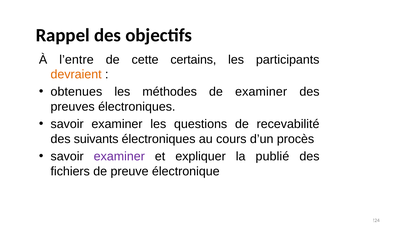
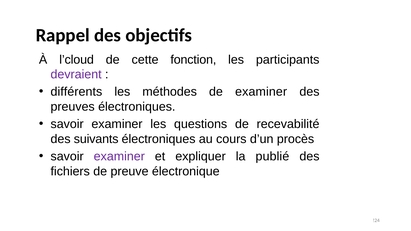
l’entre: l’entre -> l’cloud (77, 60)
certains: certains -> fonction (193, 60)
devraient colour: orange -> purple (76, 75)
obtenues: obtenues -> différents (76, 92)
